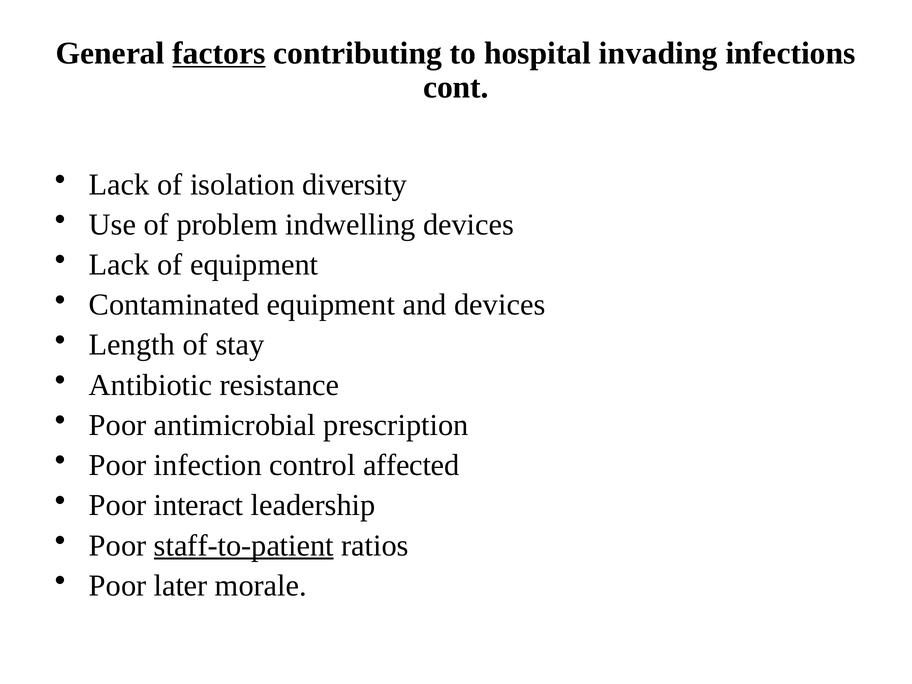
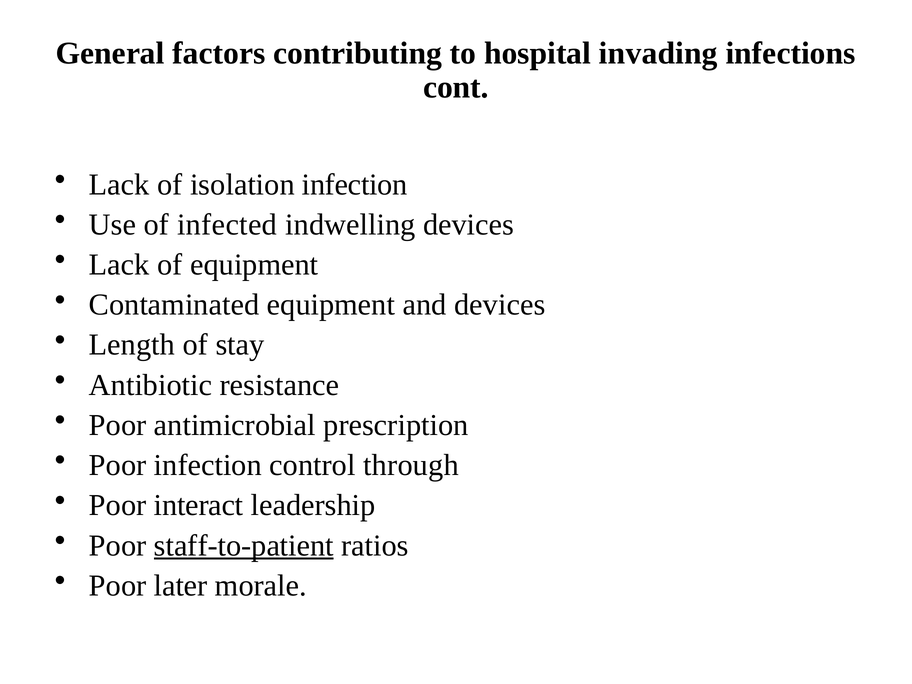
factors underline: present -> none (219, 53)
isolation diversity: diversity -> infection (355, 185)
problem: problem -> infected (227, 225)
affected: affected -> through (411, 465)
